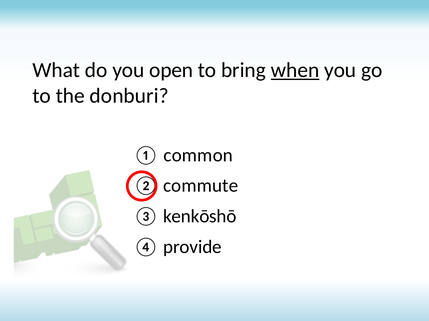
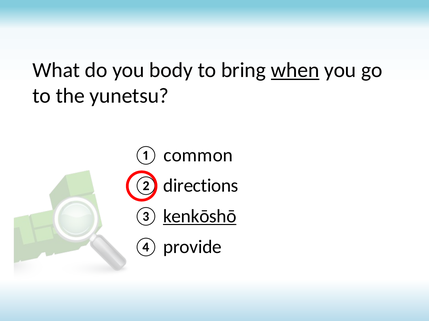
open: open -> body (171, 70)
donburi: donburi -> yunetsu (129, 96)
commute: commute -> directions (201, 186)
kenkōshō underline: none -> present (200, 217)
